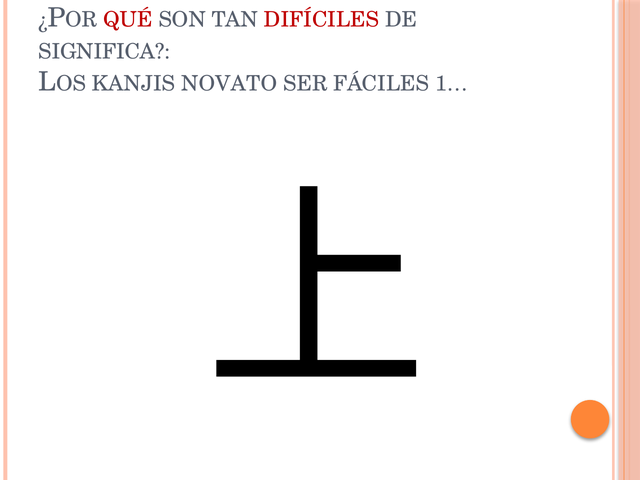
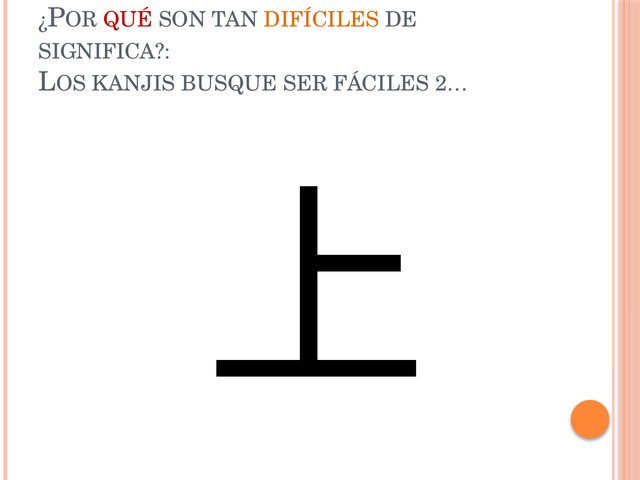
DIFÍCILES colour: red -> orange (322, 20)
NOVATO: NOVATO -> BUSQUE (229, 84)
1…: 1… -> 2… (452, 84)
